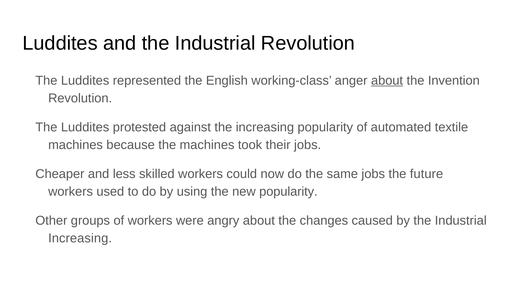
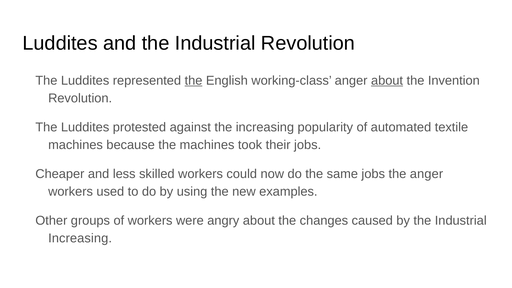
the underline: none -> present (194, 81)
the future: future -> anger (427, 174)
new popularity: popularity -> examples (288, 192)
